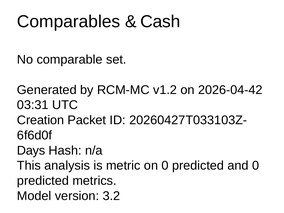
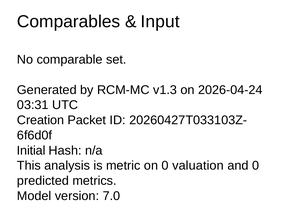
Cash: Cash -> Input (160, 22)
v1.2: v1.2 -> v1.3 (165, 90)
2026-04-42: 2026-04-42 -> 2026-04-24 (230, 90)
Days: Days -> Initial (31, 150)
on 0 predicted: predicted -> valuation (198, 166)
3.2: 3.2 -> 7.0 (111, 196)
